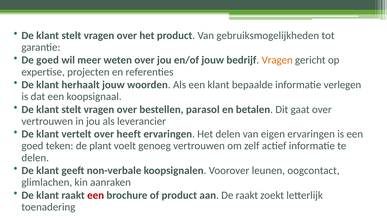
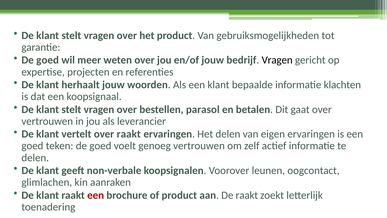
Vragen colour: orange -> black (277, 60)
verlegen: verlegen -> klachten (342, 85)
over heeft: heeft -> raakt (129, 134)
teken de plant: plant -> goed (100, 146)
